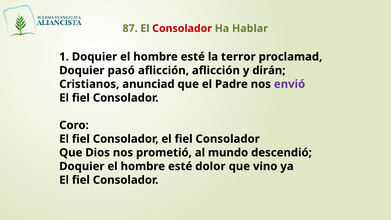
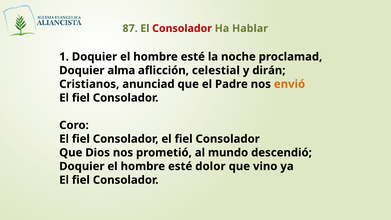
terror: terror -> noche (238, 57)
pasó: pasó -> alma (121, 70)
aflicción aflicción: aflicción -> celestial (216, 70)
envió colour: purple -> orange (290, 84)
